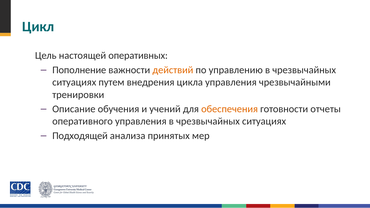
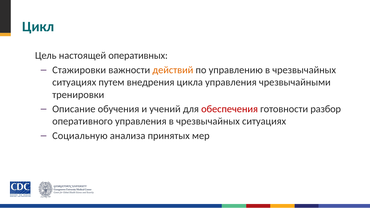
Пополнение: Пополнение -> Стажировки (79, 70)
обеспечения colour: orange -> red (230, 109)
отчеты: отчеты -> разбор (326, 109)
Подходящей: Подходящей -> Социальную (80, 136)
